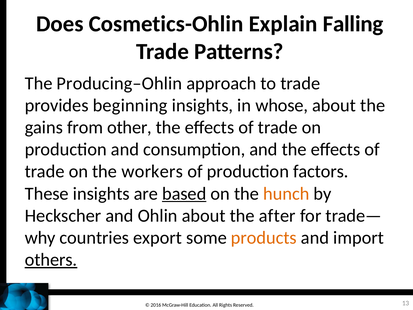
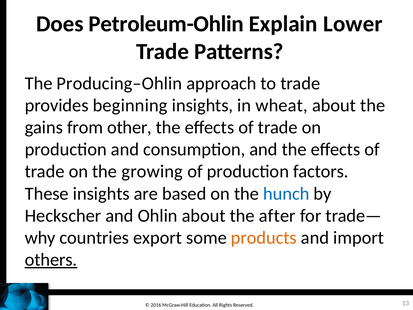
Cosmetics-Ohlin: Cosmetics-Ohlin -> Petroleum-Ohlin (166, 24)
Falling: Falling -> Lower (353, 24)
whose: whose -> wheat (282, 105)
workers: workers -> growing (152, 171)
based underline: present -> none (184, 193)
hunch colour: orange -> blue (286, 193)
